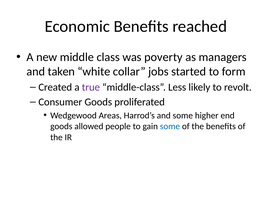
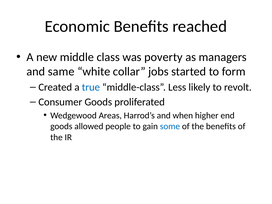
taken: taken -> same (61, 72)
true colour: purple -> blue (91, 87)
and some: some -> when (183, 116)
